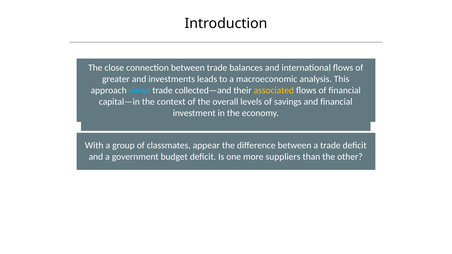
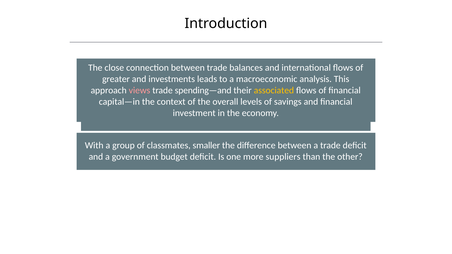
views colour: light blue -> pink (140, 90)
collected—and: collected—and -> spending—and (203, 90)
appear: appear -> smaller (206, 146)
